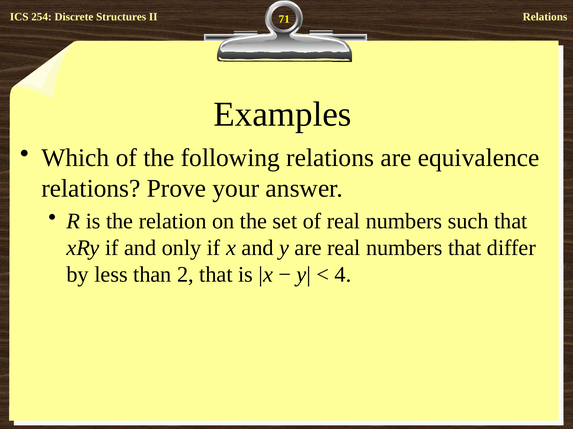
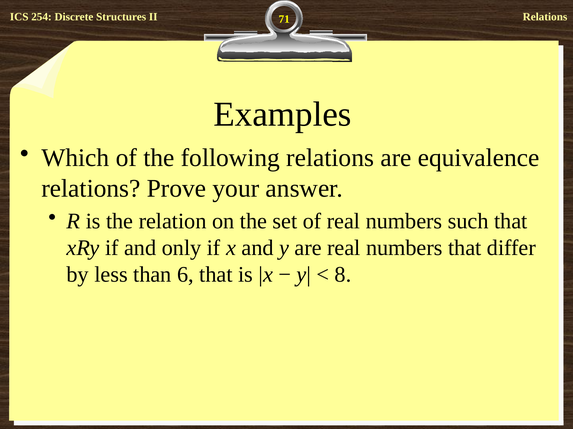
2: 2 -> 6 (185, 275)
4: 4 -> 8 (343, 275)
